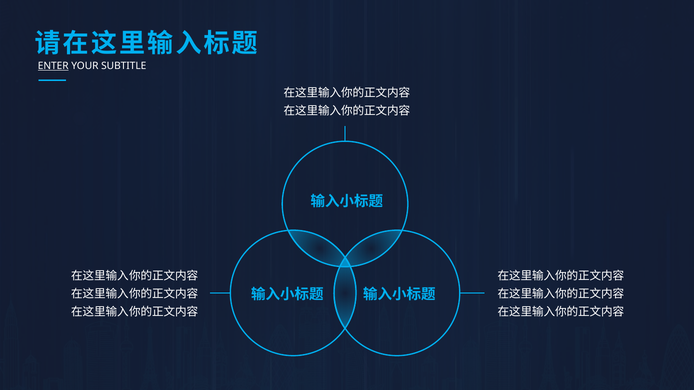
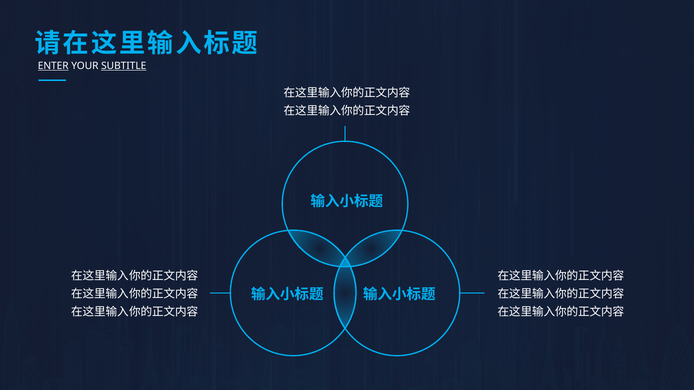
SUBTITLE underline: none -> present (124, 66)
